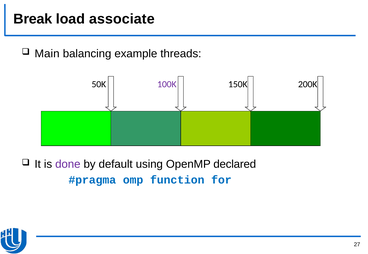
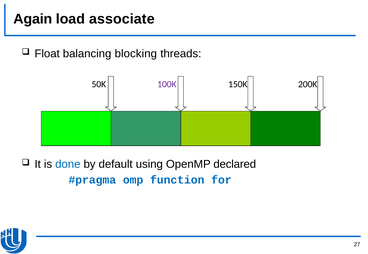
Break: Break -> Again (33, 19)
Main: Main -> Float (47, 54)
example: example -> blocking (136, 54)
done colour: purple -> blue (68, 165)
